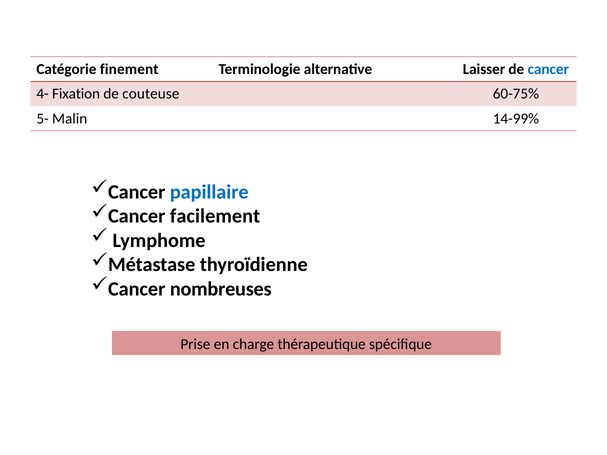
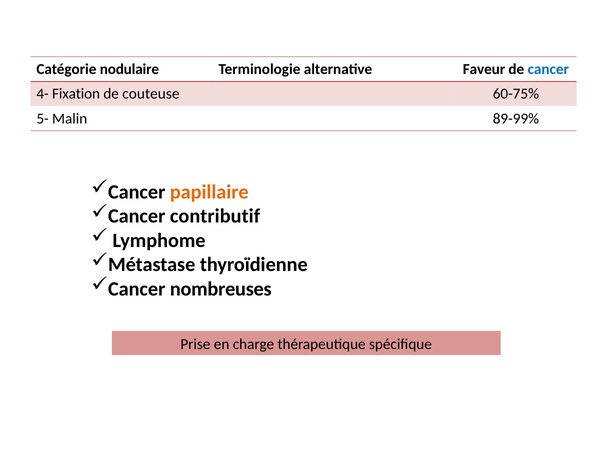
finement: finement -> nodulaire (129, 69)
Laisser: Laisser -> Faveur (484, 69)
14-99%: 14-99% -> 89-99% (516, 119)
papillaire colour: blue -> orange (209, 192)
facilement: facilement -> contributif (215, 216)
